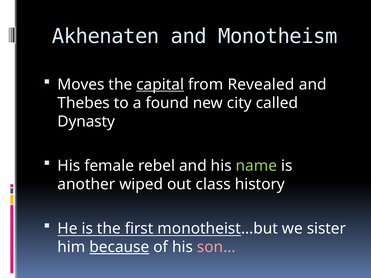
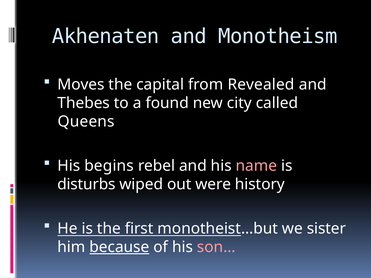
capital underline: present -> none (160, 85)
Dynasty: Dynasty -> Queens (86, 122)
female: female -> begins (109, 166)
name colour: light green -> pink (256, 166)
another: another -> disturbs (86, 185)
class: class -> were (213, 185)
